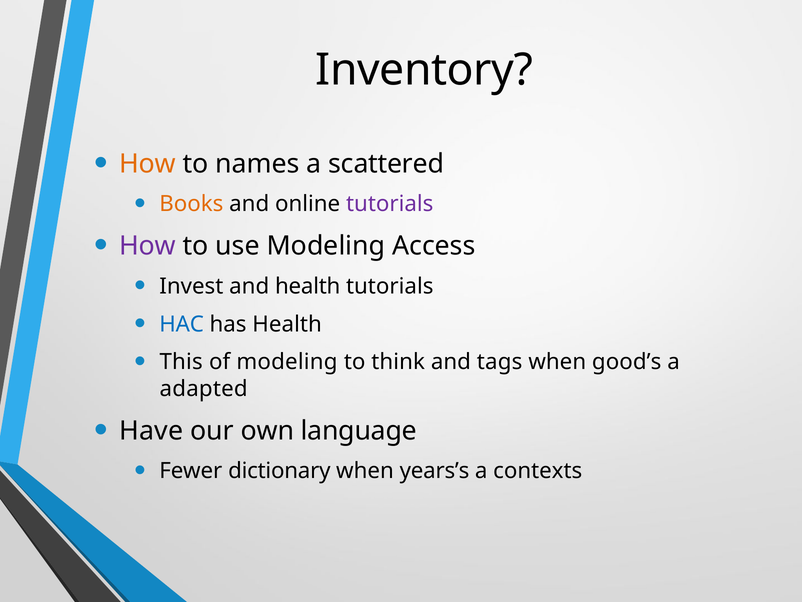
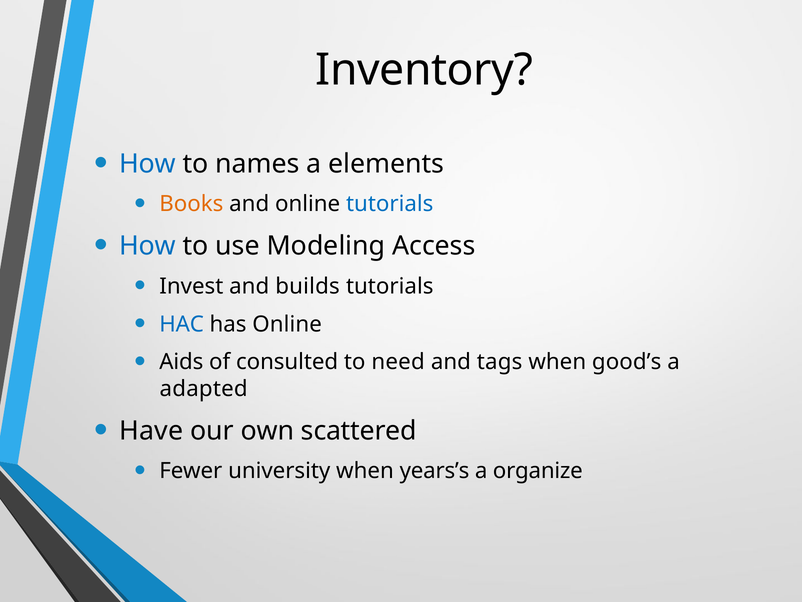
How colour: orange -> blue (148, 164)
scattered: scattered -> elements (386, 164)
tutorials colour: purple -> blue (390, 204)
How colour: purple -> blue (148, 246)
and health: health -> builds (308, 286)
has Health: Health -> Online (287, 324)
This: This -> Aids (181, 362)
of modeling: modeling -> consulted (287, 362)
think: think -> need (398, 362)
language: language -> scattered (359, 430)
dictionary: dictionary -> university (279, 471)
contexts: contexts -> organize (538, 471)
